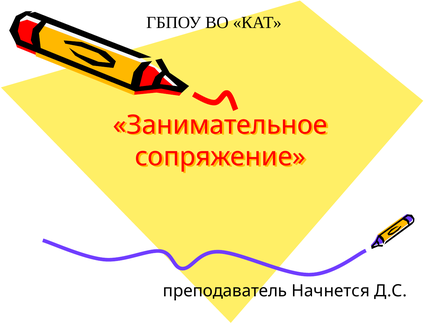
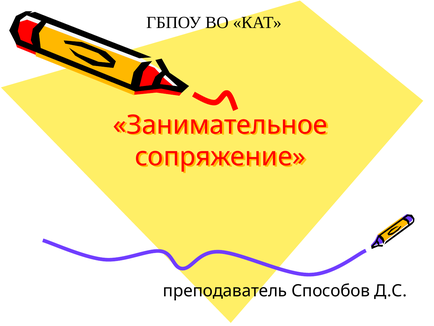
Начнется: Начнется -> Способов (331, 291)
